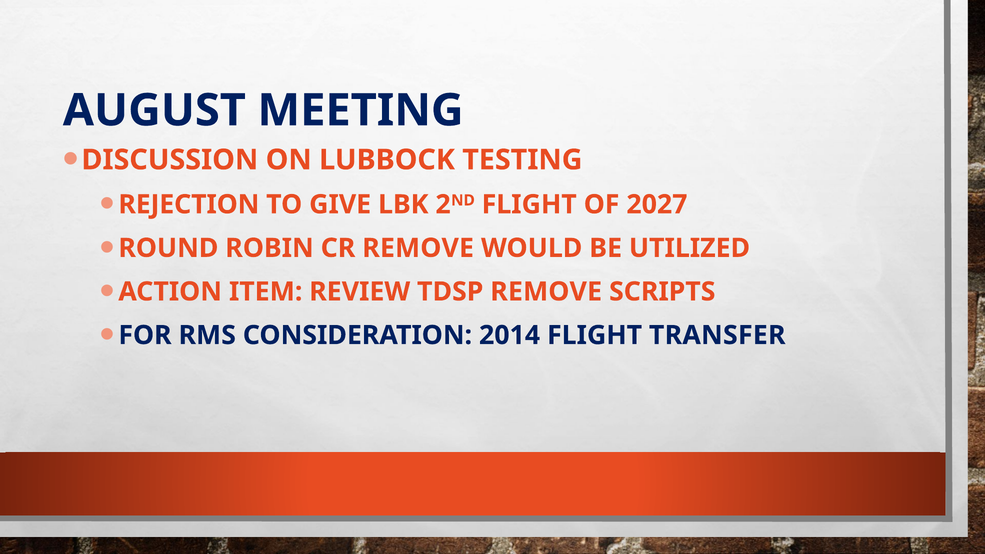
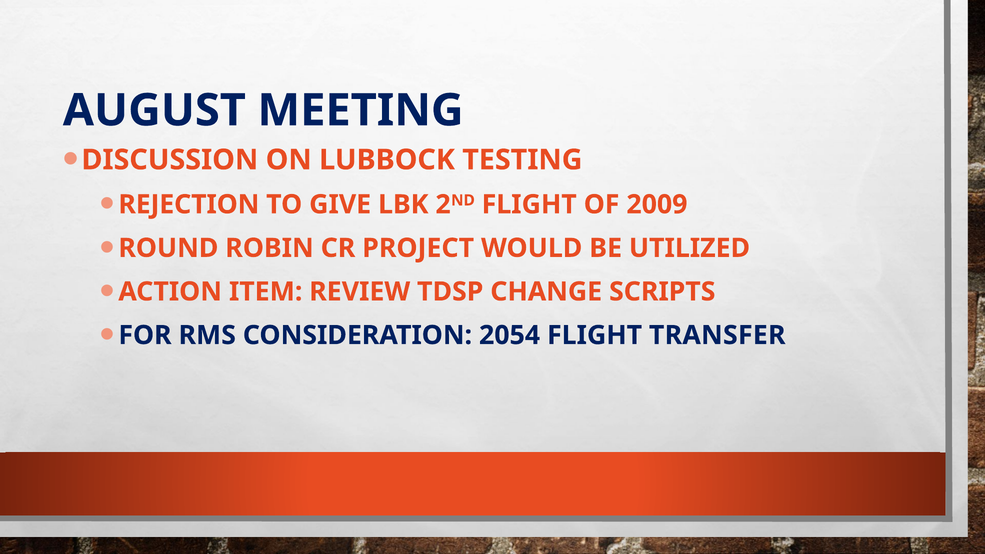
2027: 2027 -> 2009 (657, 205)
CR REMOVE: REMOVE -> PROJECT (418, 248)
TDSP REMOVE: REMOVE -> CHANGE (546, 292)
2014: 2014 -> 2054 (510, 335)
